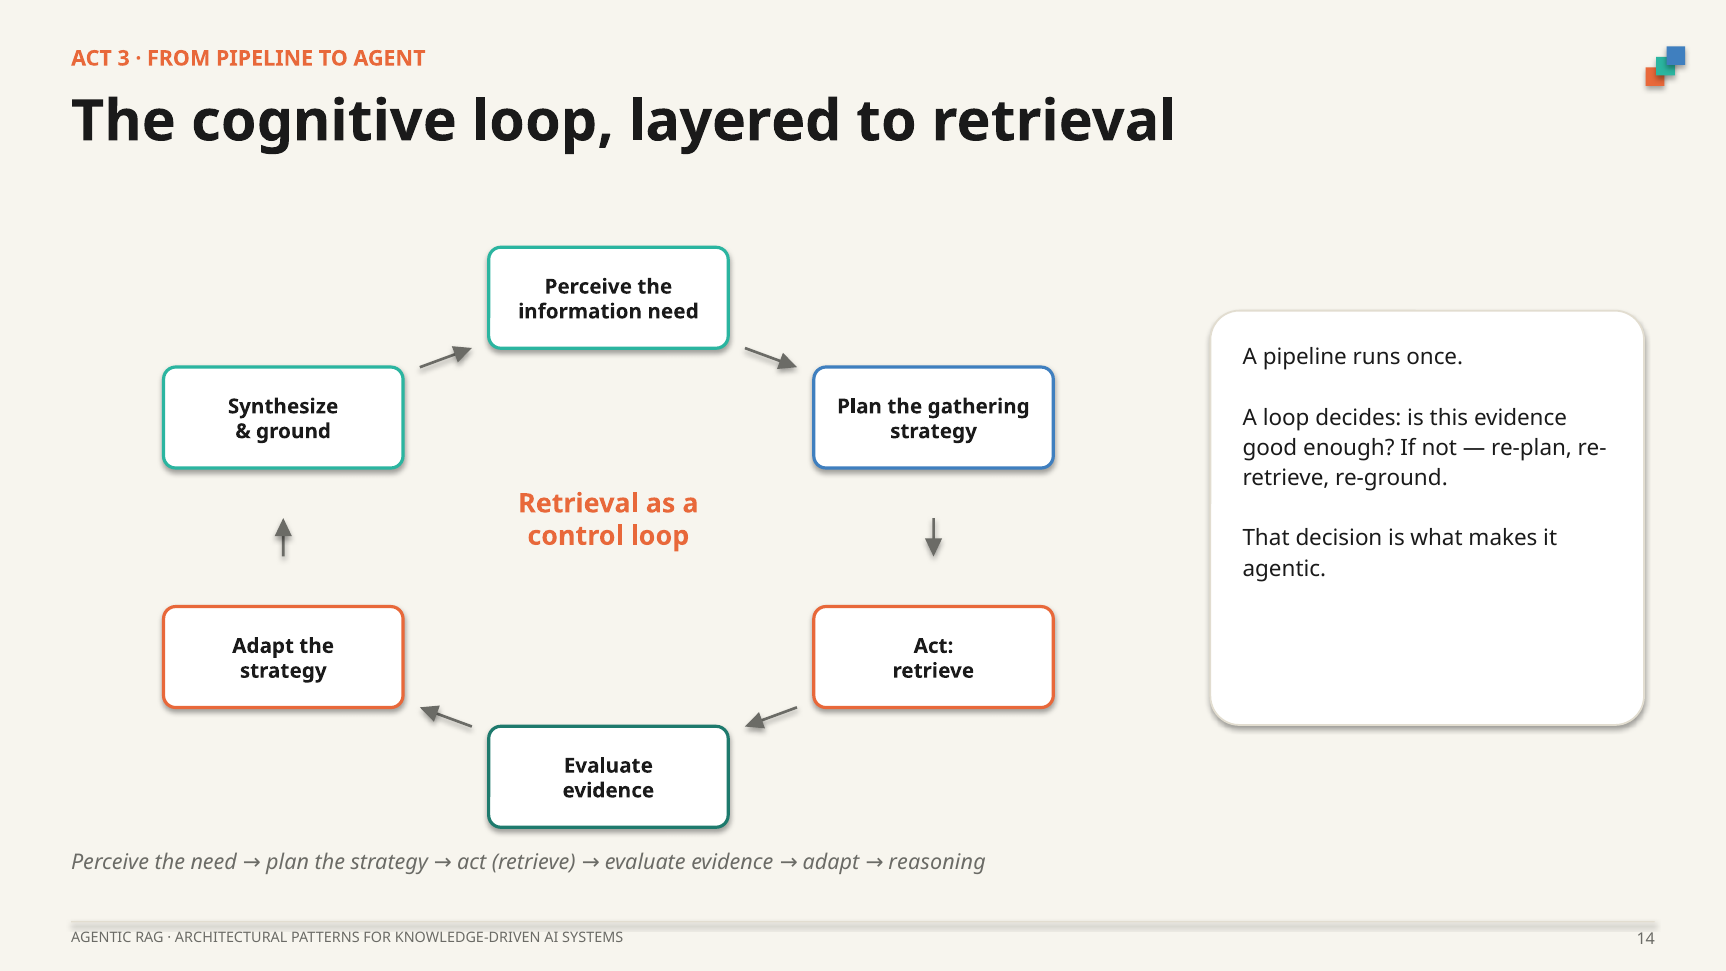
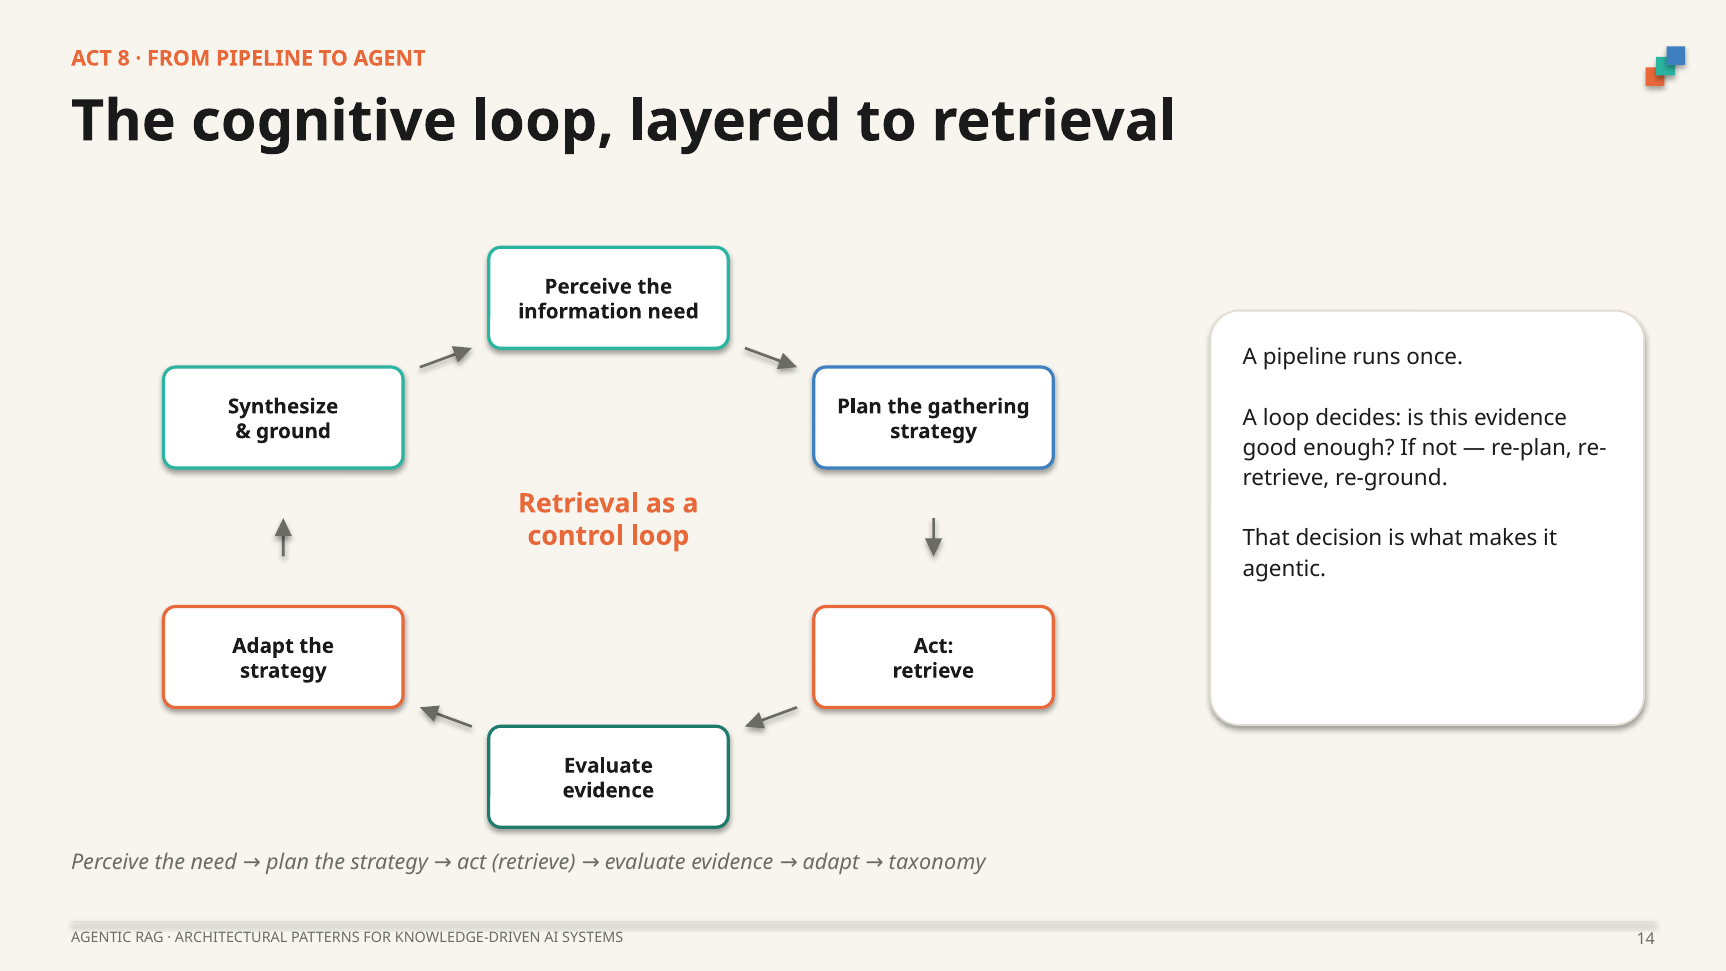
3: 3 -> 8 (124, 58)
reasoning: reasoning -> taxonomy (937, 862)
